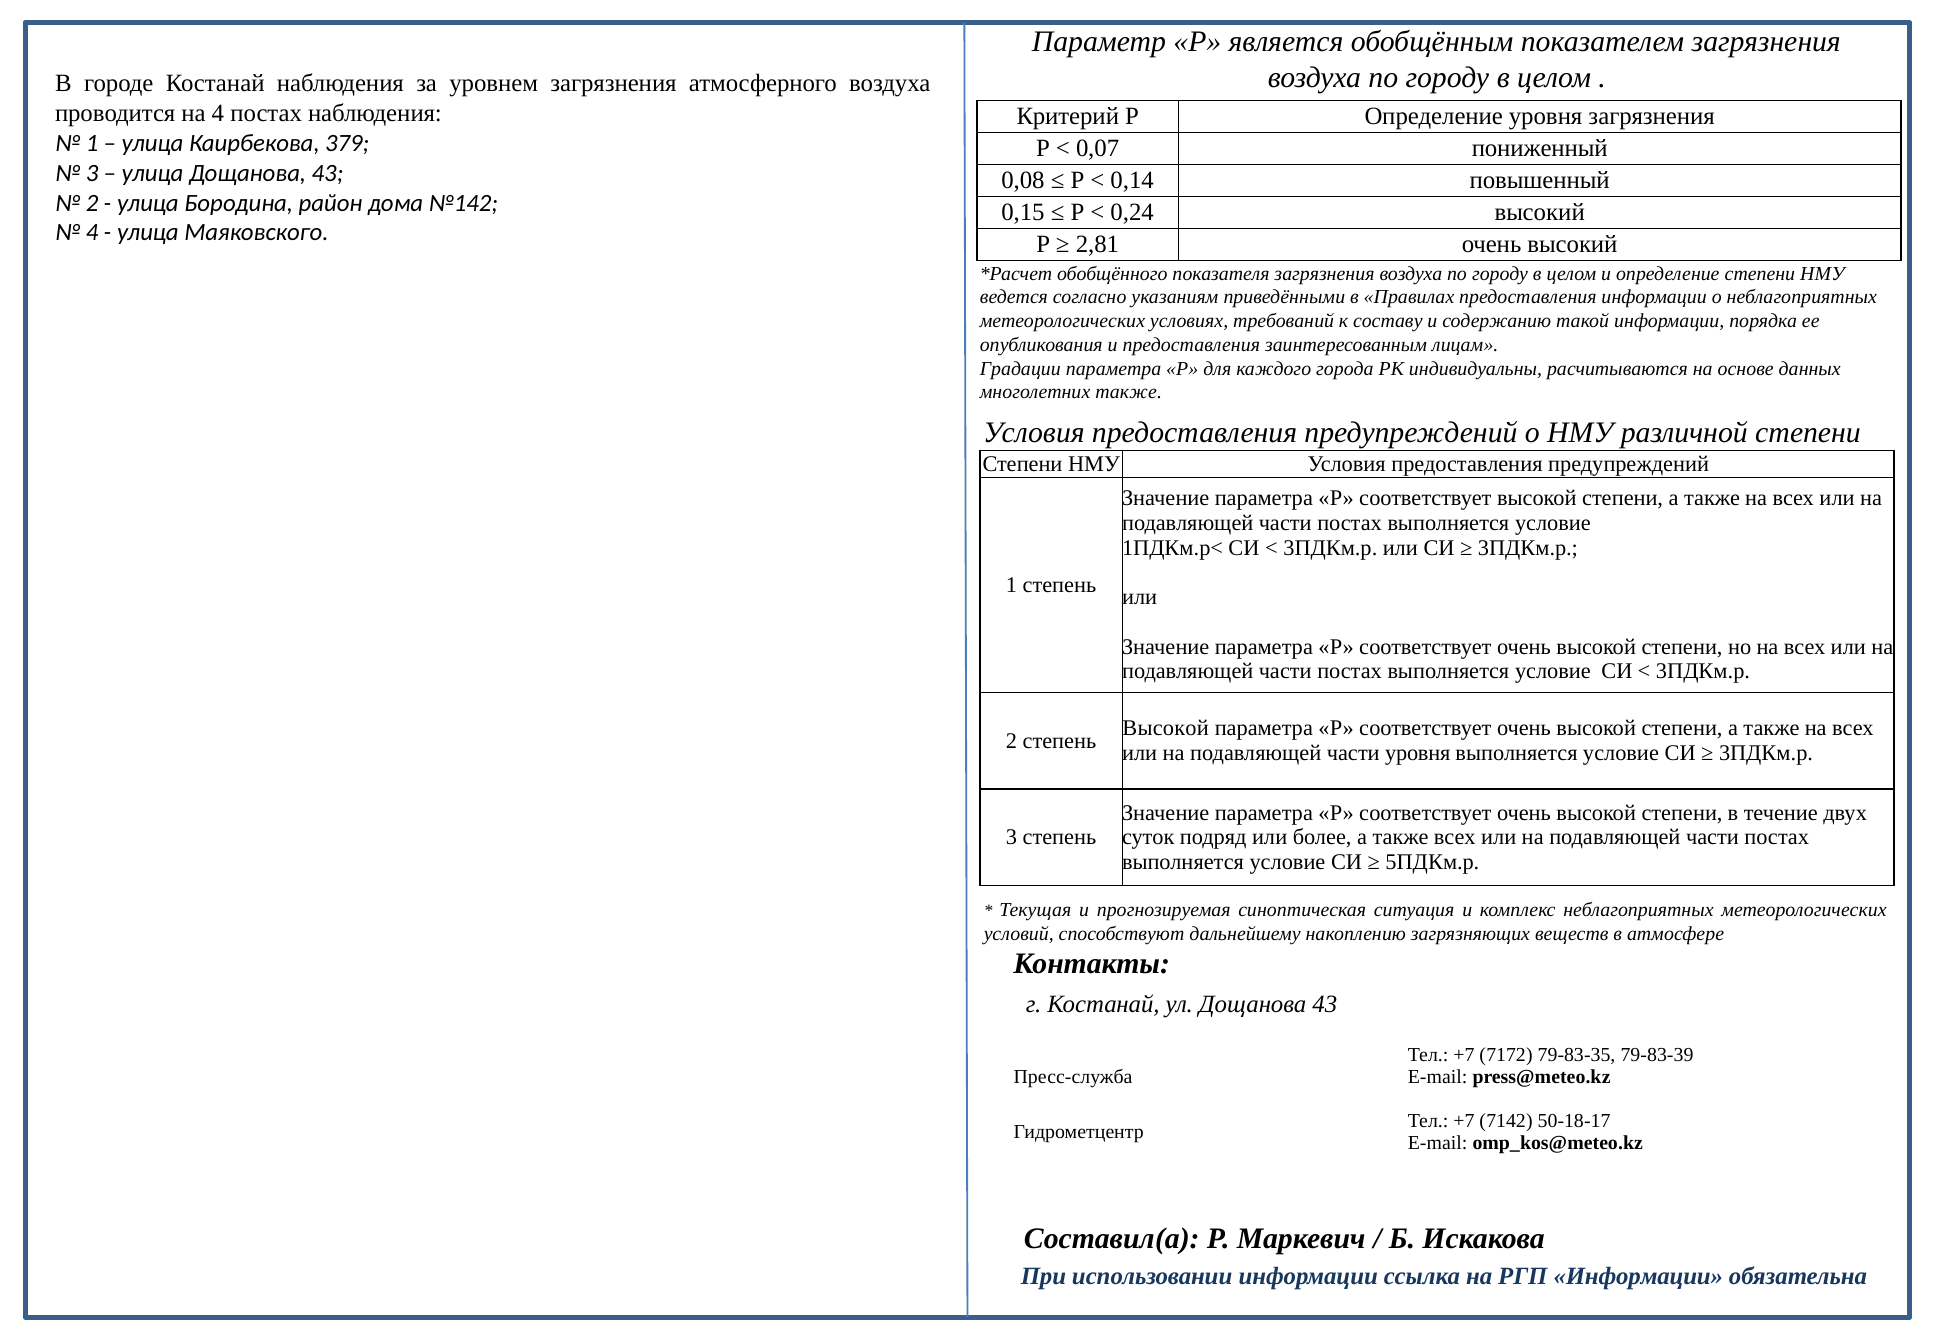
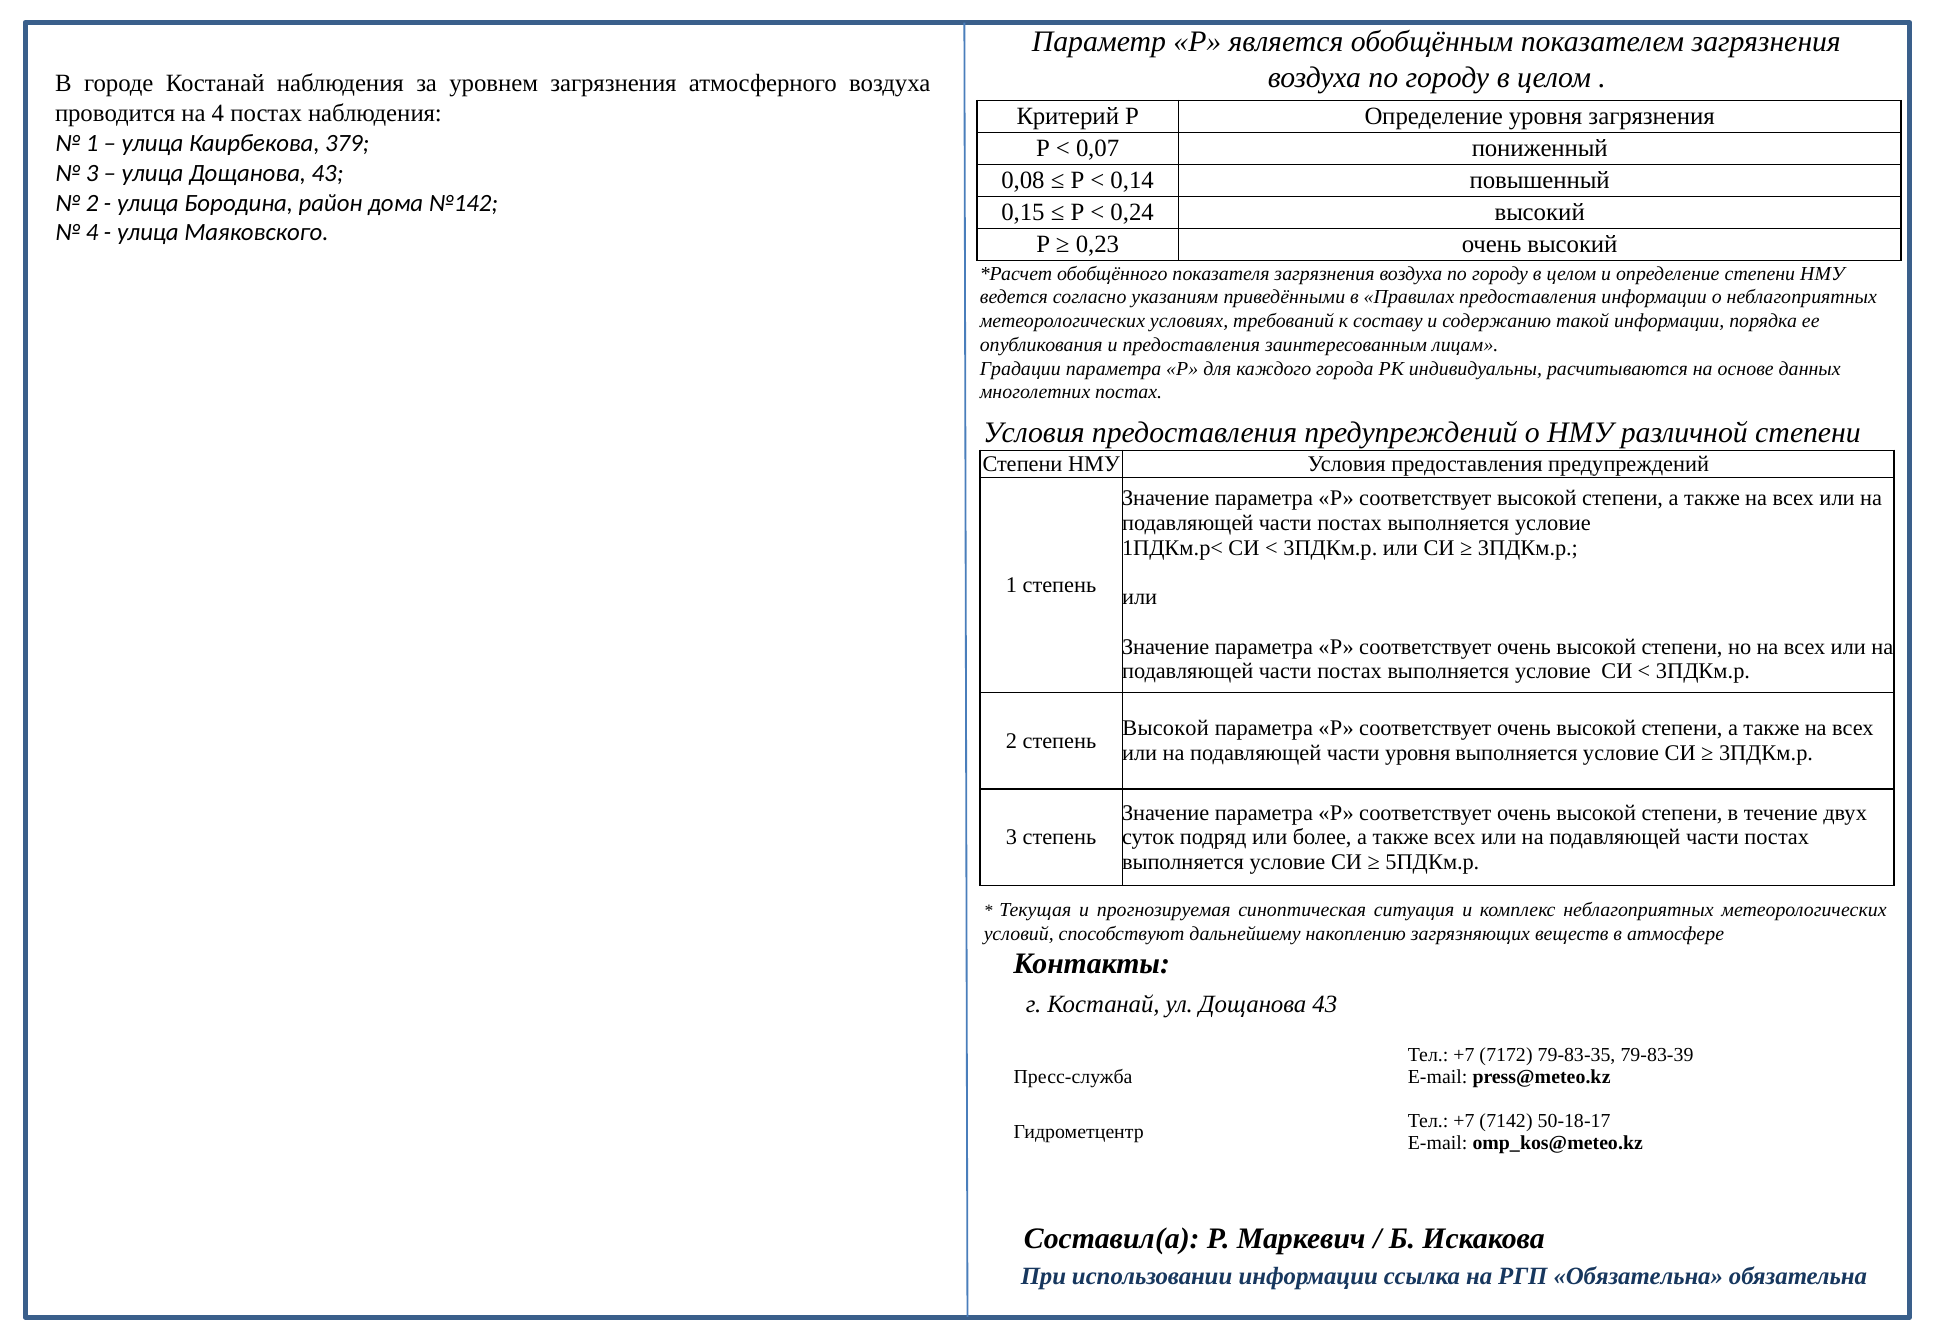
2,81: 2,81 -> 0,23 (1097, 244)
многолетних также: также -> постах (1129, 392)
РГП Информации: Информации -> Обязательна (1638, 1276)
